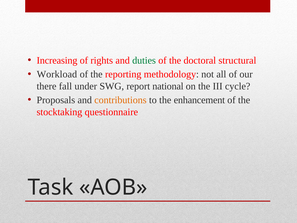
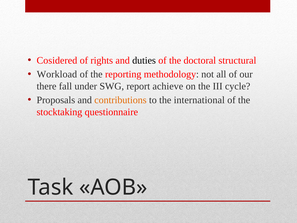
Increasing: Increasing -> Cosidered (57, 60)
duties colour: green -> black (144, 60)
national: national -> achieve (168, 86)
enhancement: enhancement -> international (199, 100)
